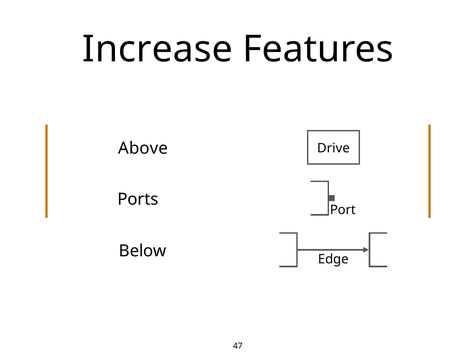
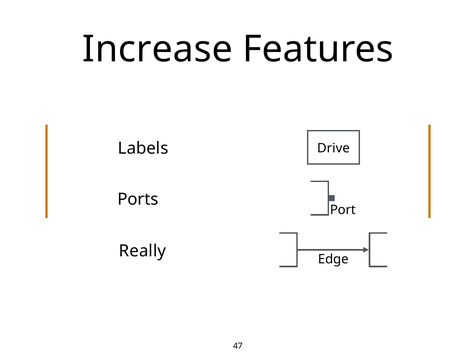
Above: Above -> Labels (143, 148)
Below: Below -> Really (143, 251)
